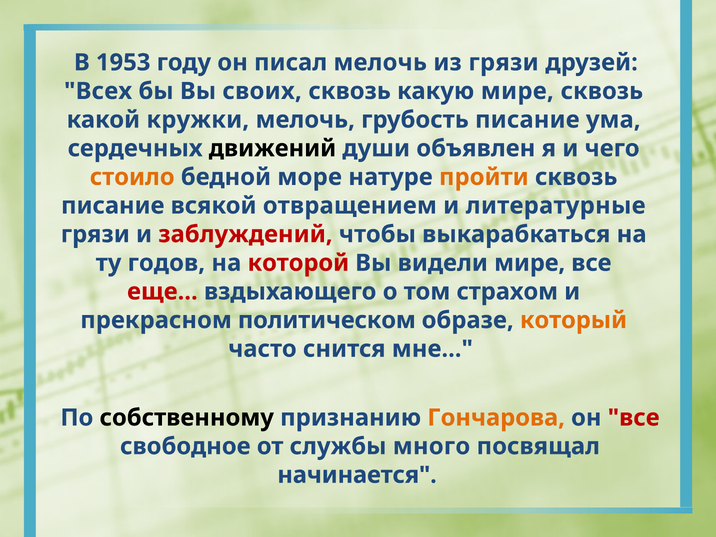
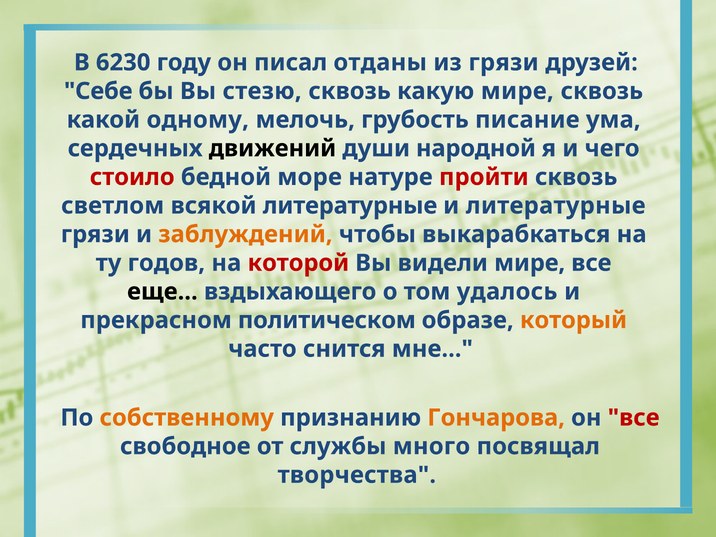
1953: 1953 -> 6230 (123, 62)
писал мелочь: мелочь -> отданы (380, 62)
Всех: Всех -> Себе (98, 91)
своих: своих -> стезю (262, 91)
кружки: кружки -> одному (198, 120)
объявлен: объявлен -> народной (476, 148)
стоило colour: orange -> red (132, 177)
пройти colour: orange -> red (484, 177)
писание: писание -> светлом (113, 206)
всякой отвращением: отвращением -> литературные (350, 206)
заблуждений colour: red -> orange (245, 234)
еще colour: red -> black (162, 292)
страхом: страхом -> удалось (507, 292)
собственному colour: black -> orange (187, 418)
начинается: начинается -> творчества (357, 475)
